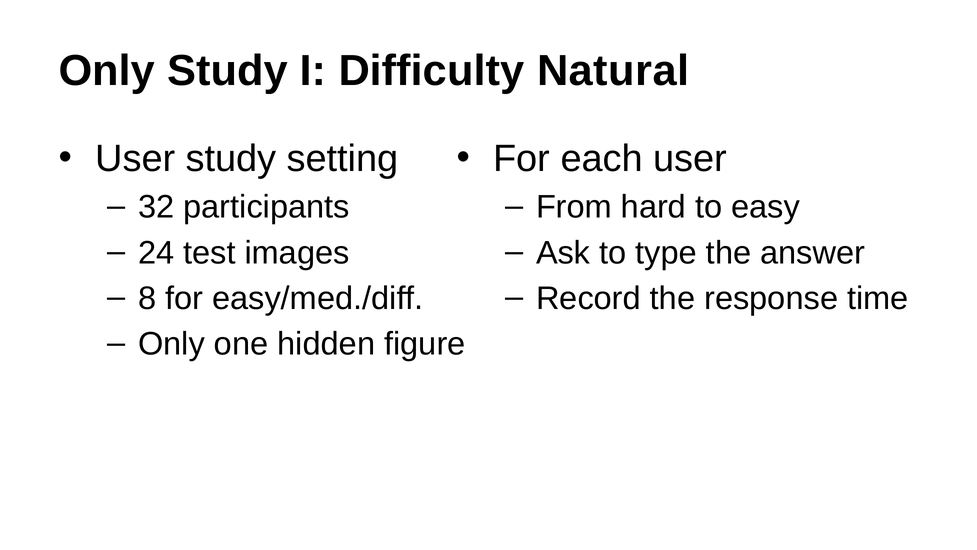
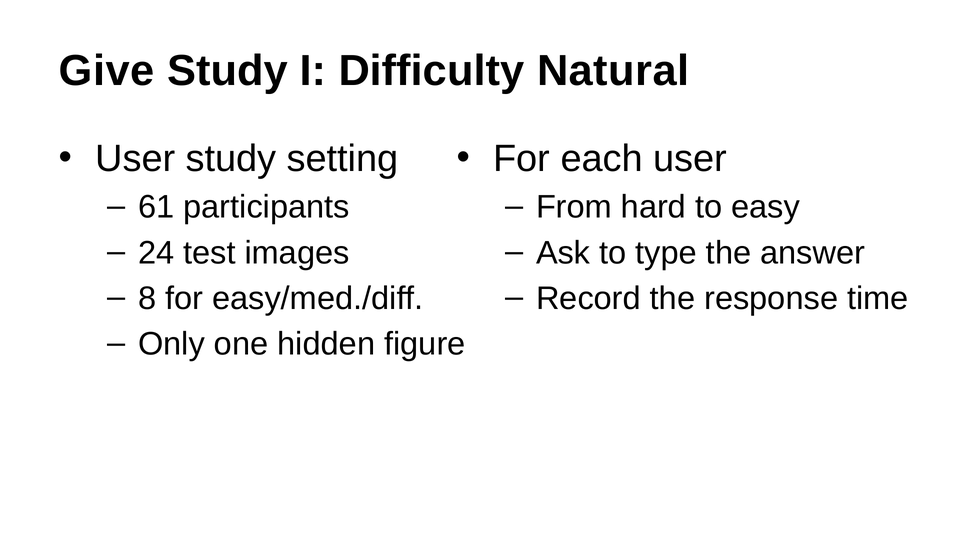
Only: Only -> Give (107, 71)
32: 32 -> 61 (156, 207)
